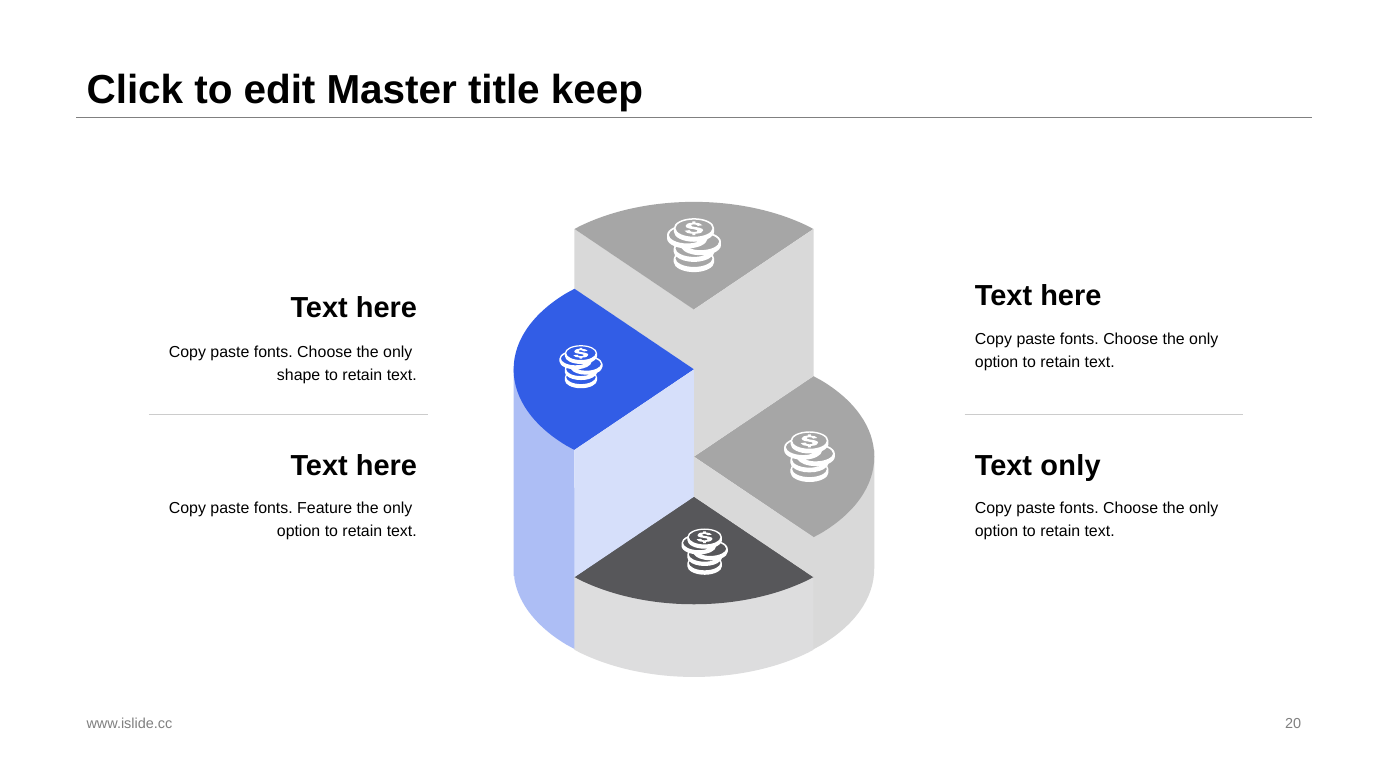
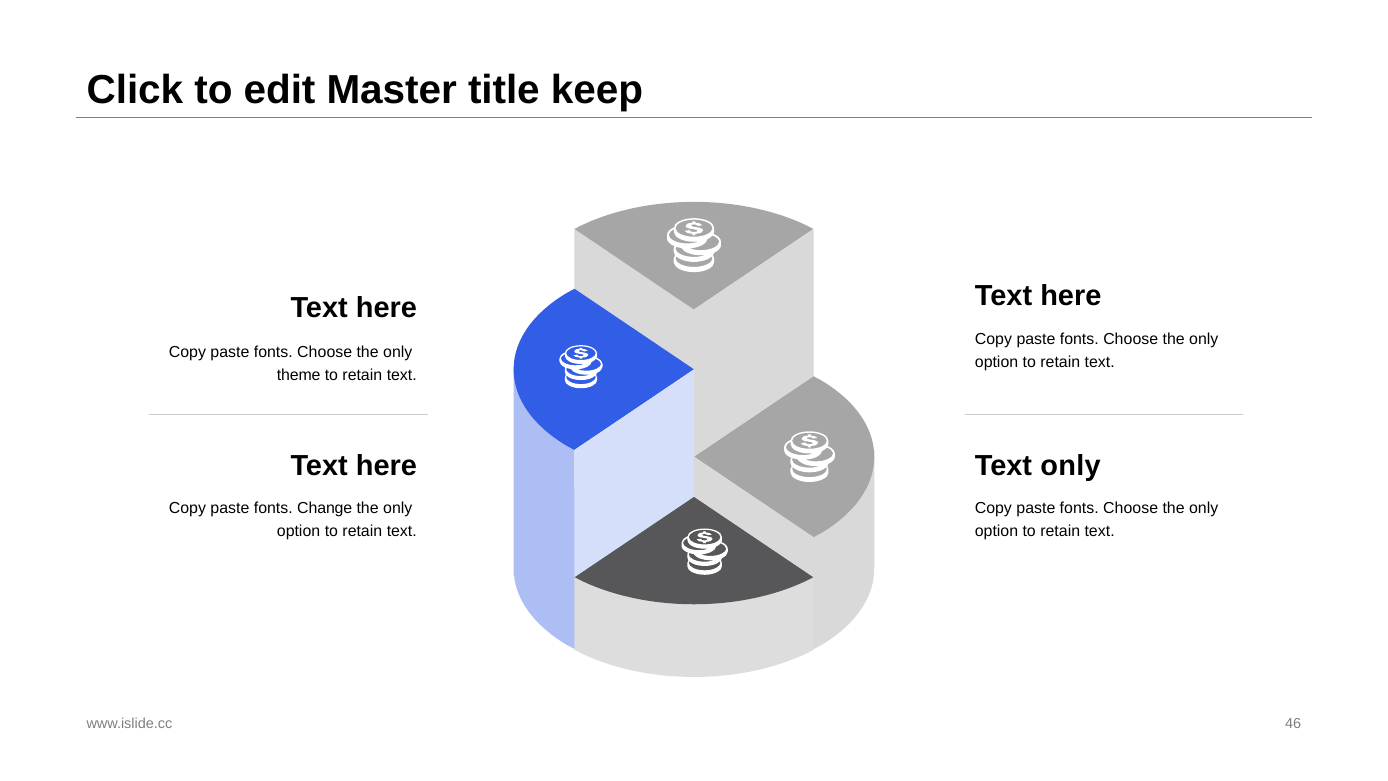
shape: shape -> theme (299, 375)
Feature: Feature -> Change (325, 508)
20: 20 -> 46 (1293, 723)
